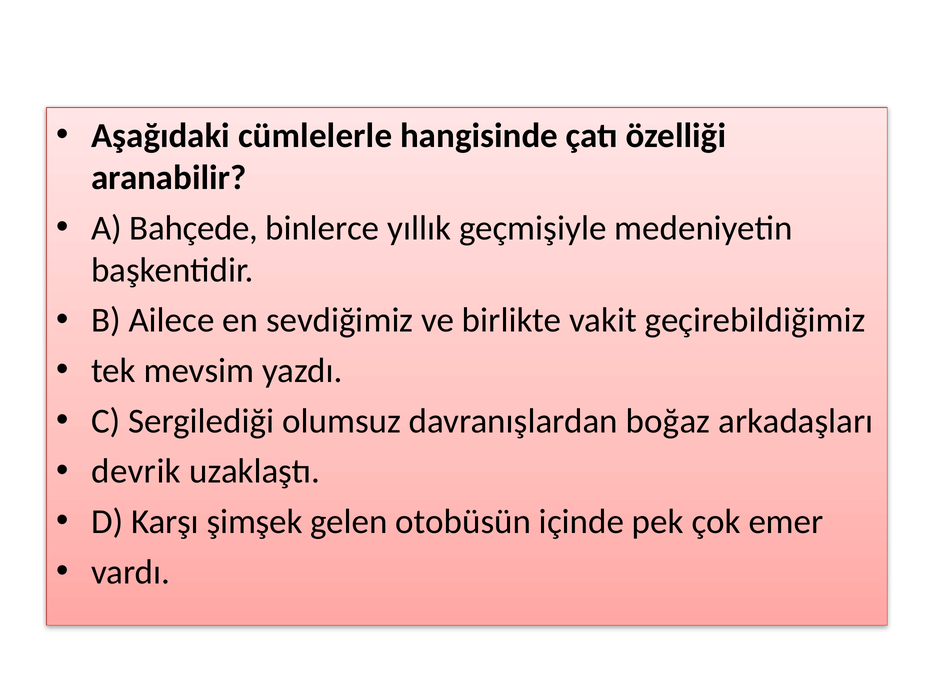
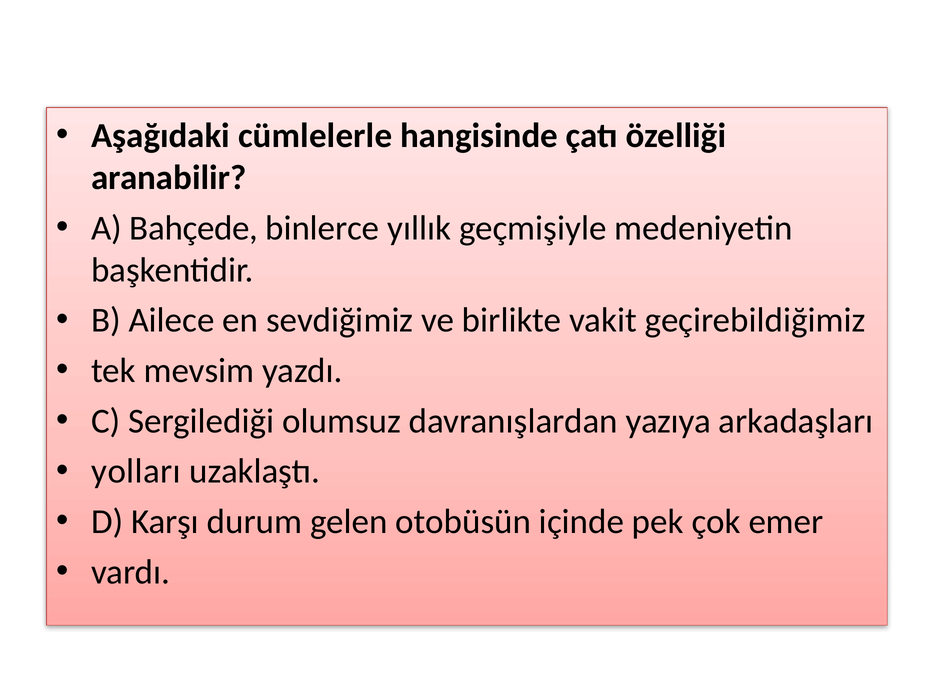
boğaz: boğaz -> yazıya (668, 421)
devrik: devrik -> yolları (136, 472)
şimşek: şimşek -> durum (254, 522)
